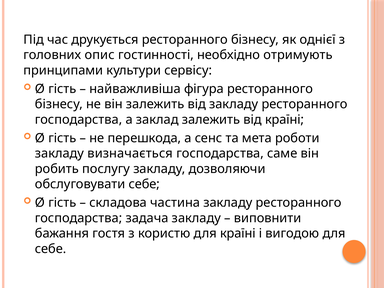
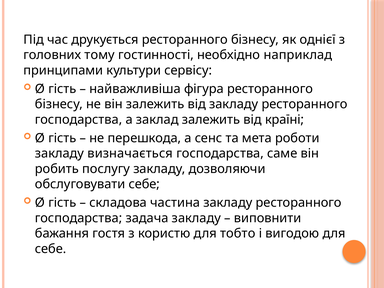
опис: опис -> тому (100, 55)
отримують: отримують -> наприклад (298, 55)
для країні: країні -> тобто (238, 233)
